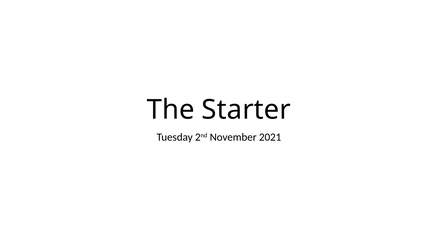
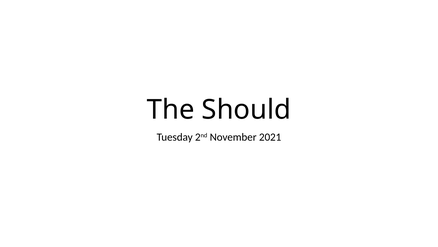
Starter: Starter -> Should (246, 109)
